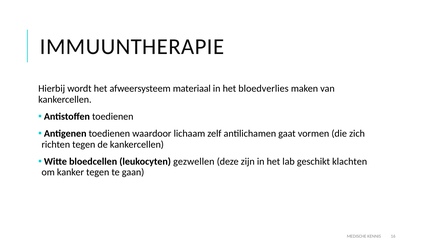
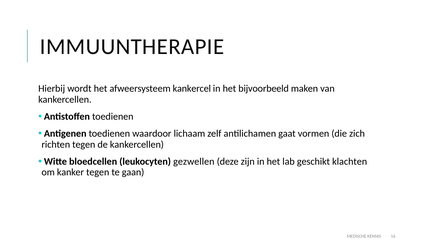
materiaal: materiaal -> kankercel (192, 89)
bloedverlies: bloedverlies -> bijvoorbeeld (264, 89)
